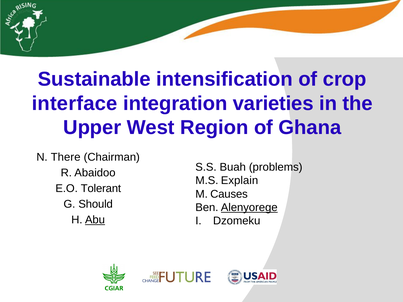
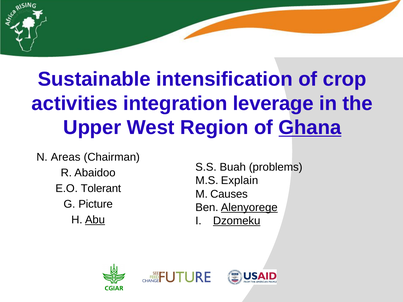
interface: interface -> activities (75, 103)
varieties: varieties -> leverage (273, 103)
Ghana underline: none -> present (310, 128)
There: There -> Areas (66, 157)
Should: Should -> Picture (96, 204)
Dzomeku underline: none -> present (237, 221)
